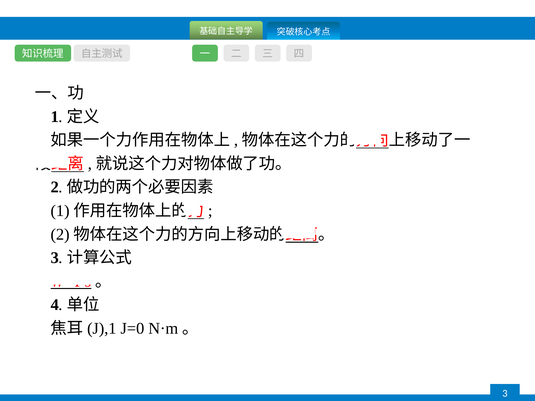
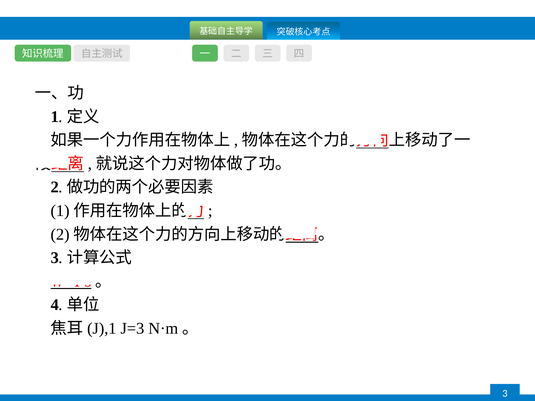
J=0: J=0 -> J=3 (132, 329)
